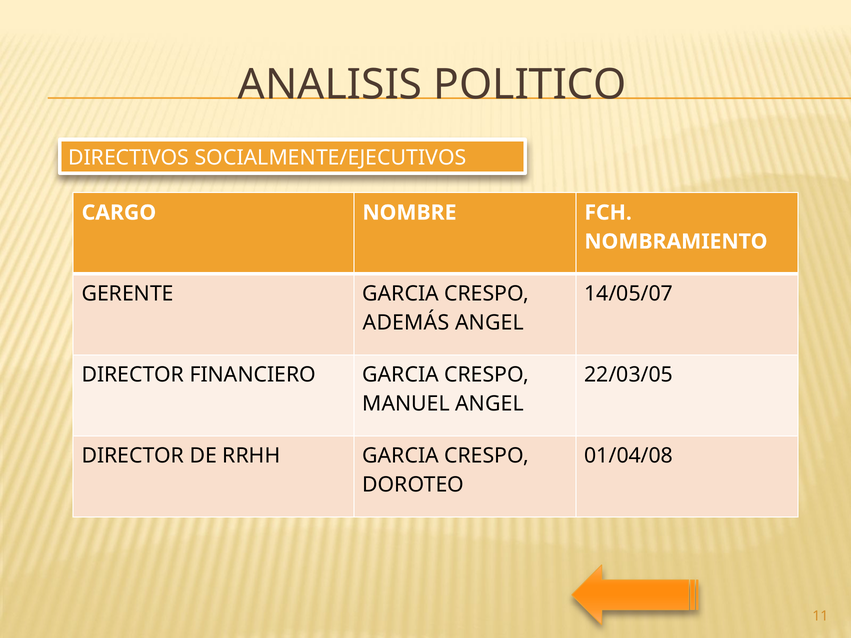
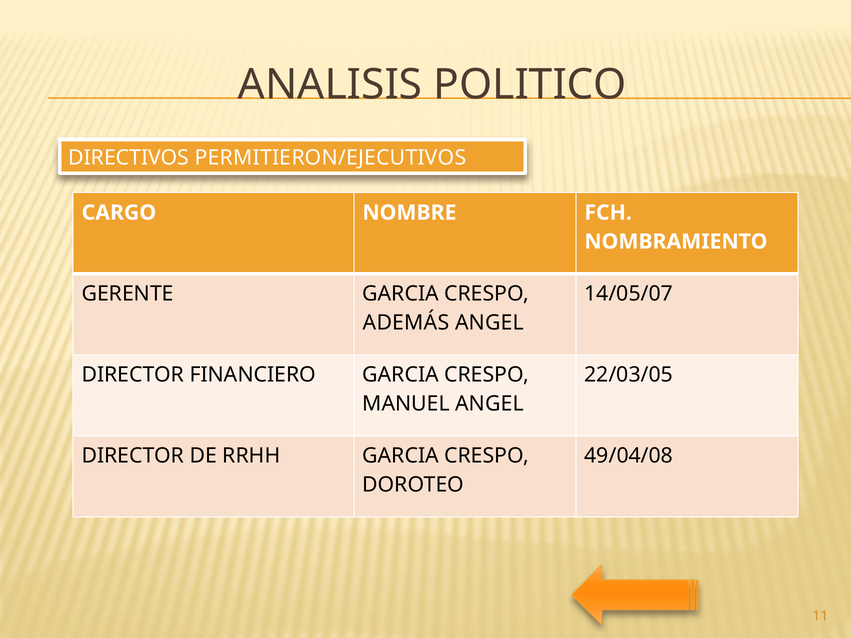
SOCIALMENTE/EJECUTIVOS: SOCIALMENTE/EJECUTIVOS -> PERMITIERON/EJECUTIVOS (331, 158)
01/04/08: 01/04/08 -> 49/04/08 (629, 456)
